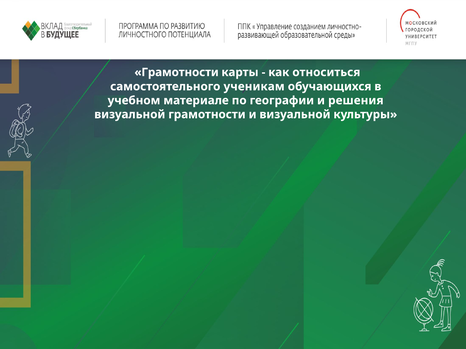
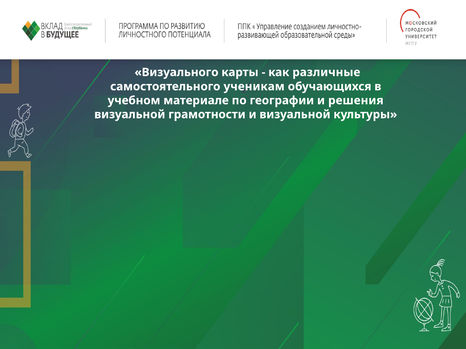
Грамотности: Грамотности -> Визуального (177, 72)
относиться: относиться -> различные (326, 72)
